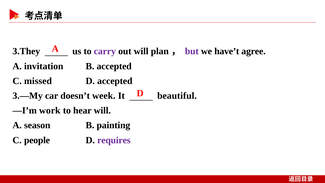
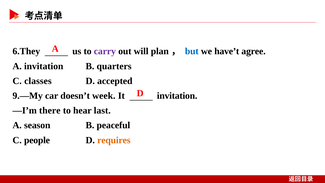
3.They: 3.They -> 6.They (26, 51)
but colour: purple -> blue (192, 51)
B accepted: accepted -> quarters (114, 66)
missed: missed -> classes (38, 81)
3.—My: 3.—My -> 9.—My (28, 96)
It beautiful: beautiful -> invitation (177, 96)
work: work -> there (50, 110)
hear will: will -> last (102, 110)
painting: painting -> peaceful (113, 125)
requires colour: purple -> orange (114, 140)
